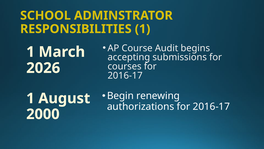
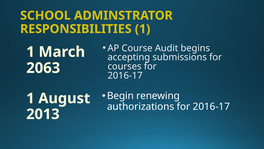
2026: 2026 -> 2063 (43, 68)
2000: 2000 -> 2013 (43, 114)
